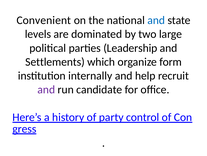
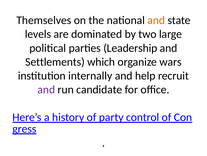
Convenient: Convenient -> Themselves (44, 20)
and colour: blue -> orange (156, 20)
form: form -> wars (171, 62)
